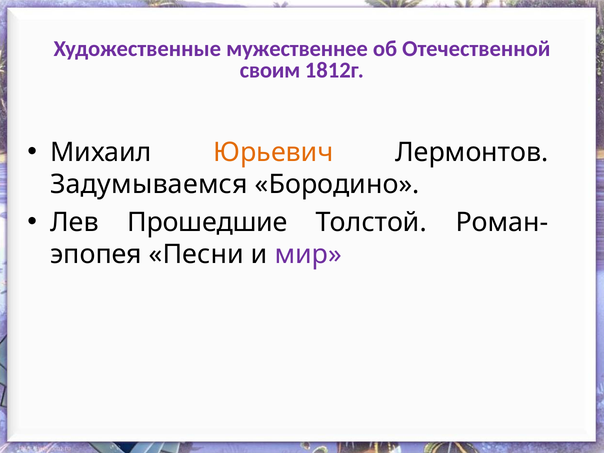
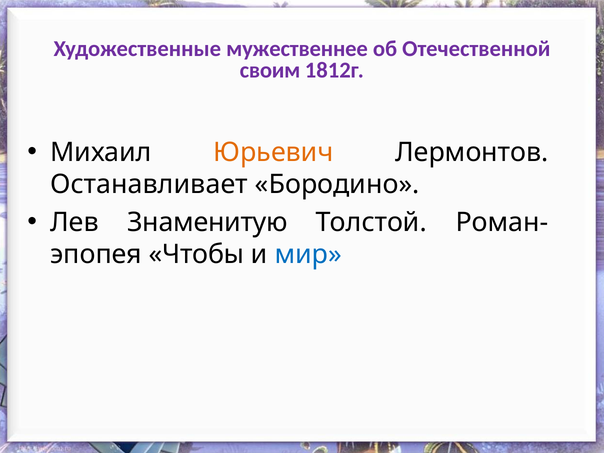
Задумываемся: Задумываемся -> Останавливает (149, 185)
Прошедшие: Прошедшие -> Знаменитую (207, 222)
Песни: Песни -> Чтобы (196, 254)
мир colour: purple -> blue (308, 254)
